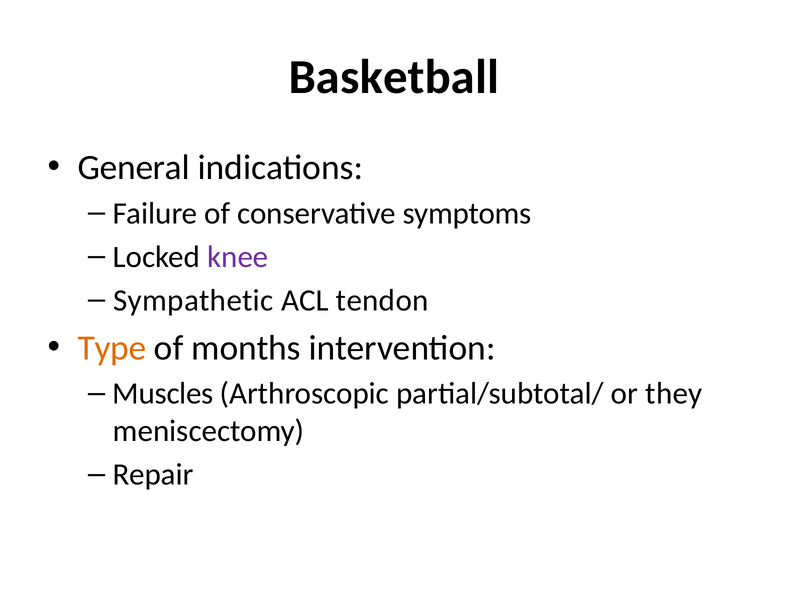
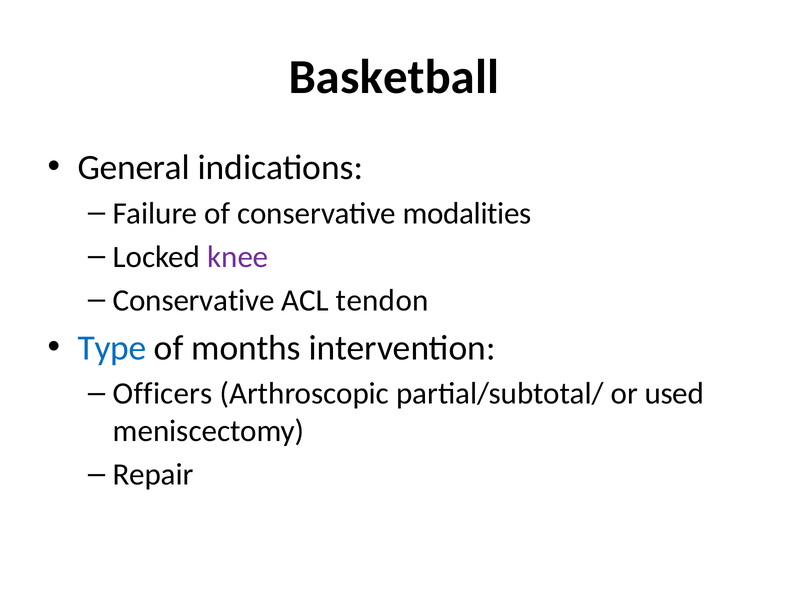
symptoms: symptoms -> modalities (467, 213)
Sympathetic: Sympathetic -> Conservative (194, 301)
Type colour: orange -> blue (112, 348)
Muscles: Muscles -> Officers (163, 394)
they: they -> used (674, 394)
